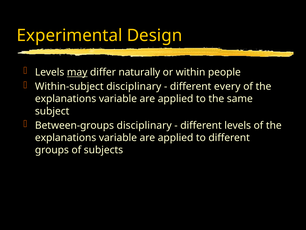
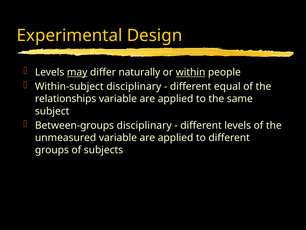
within underline: none -> present (191, 72)
every: every -> equal (227, 86)
explanations: explanations -> relationships (66, 99)
explanations: explanations -> unmeasured (66, 137)
